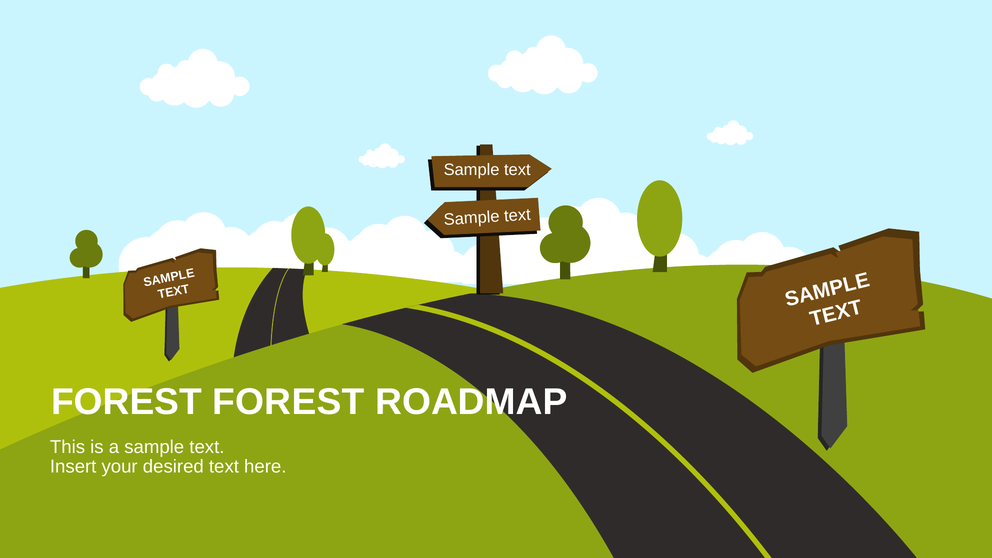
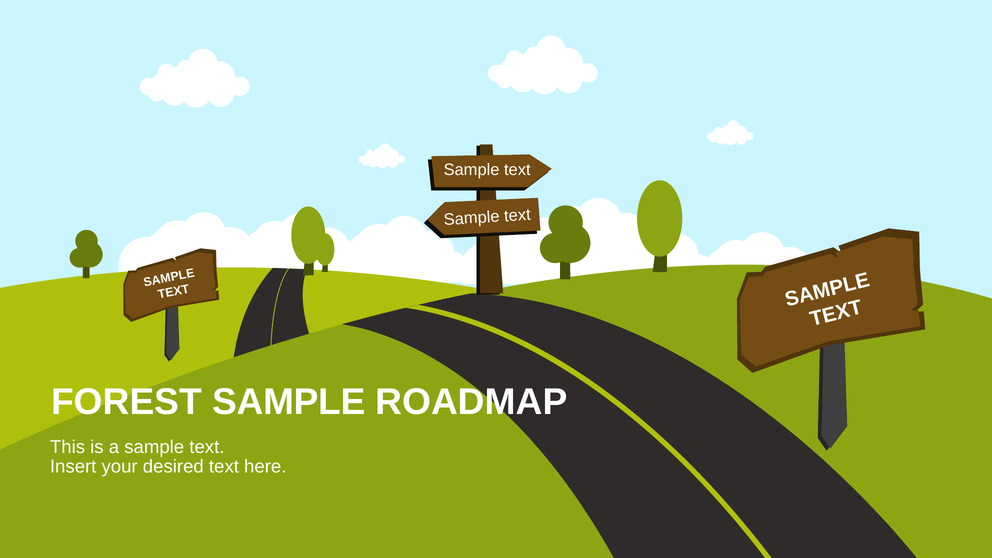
FOREST FOREST: FOREST -> SAMPLE (289, 402)
